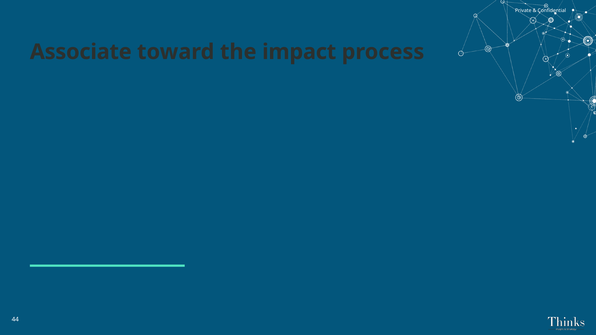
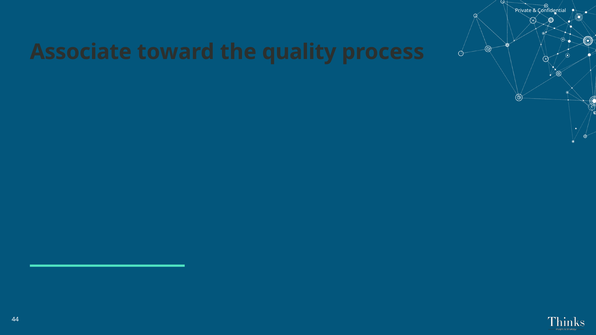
impact: impact -> quality (299, 52)
